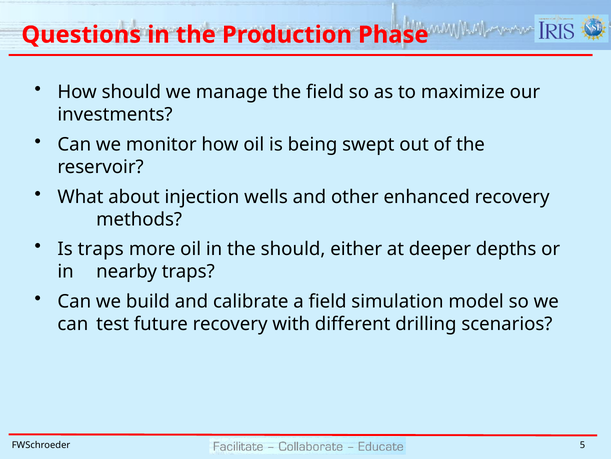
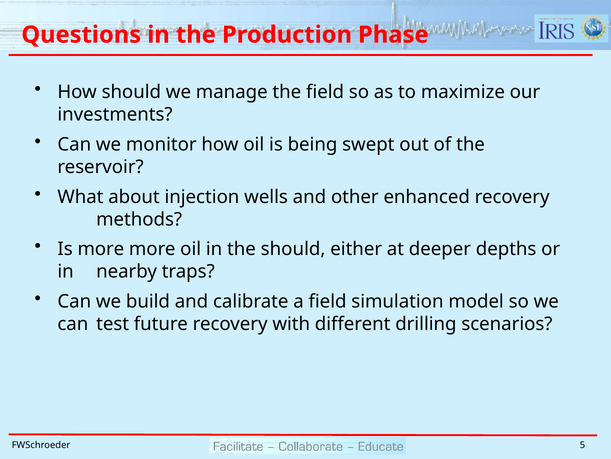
Is traps: traps -> more (101, 249)
